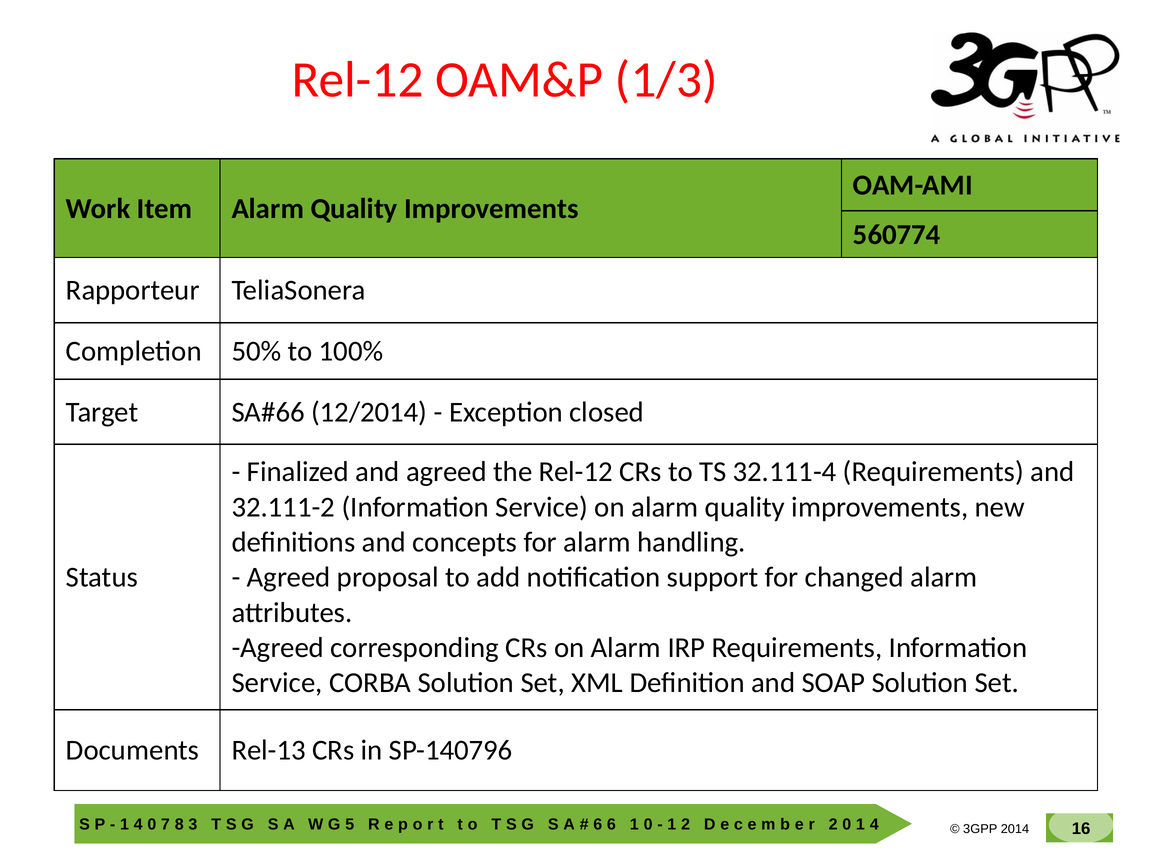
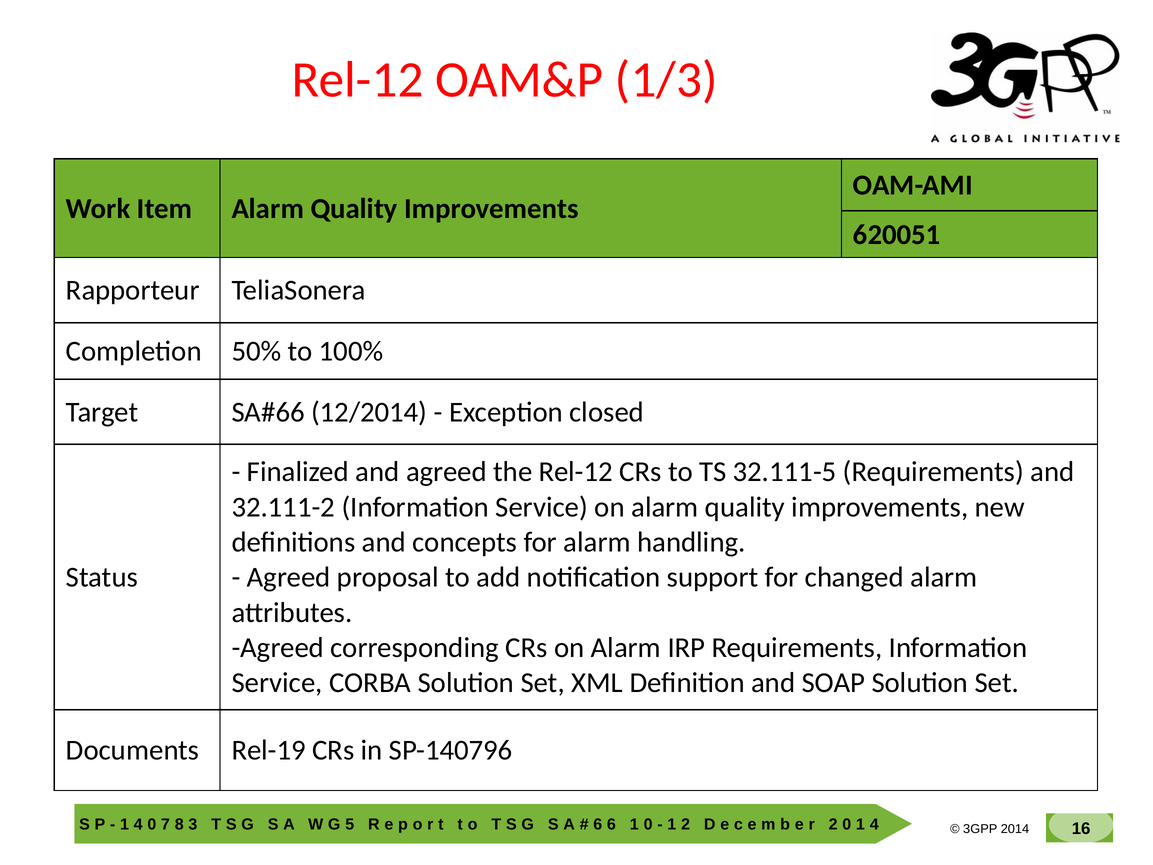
560774: 560774 -> 620051 (897, 234)
32.111-4: 32.111-4 -> 32.111-5 (785, 472)
Rel-13: Rel-13 -> Rel-19 (269, 750)
